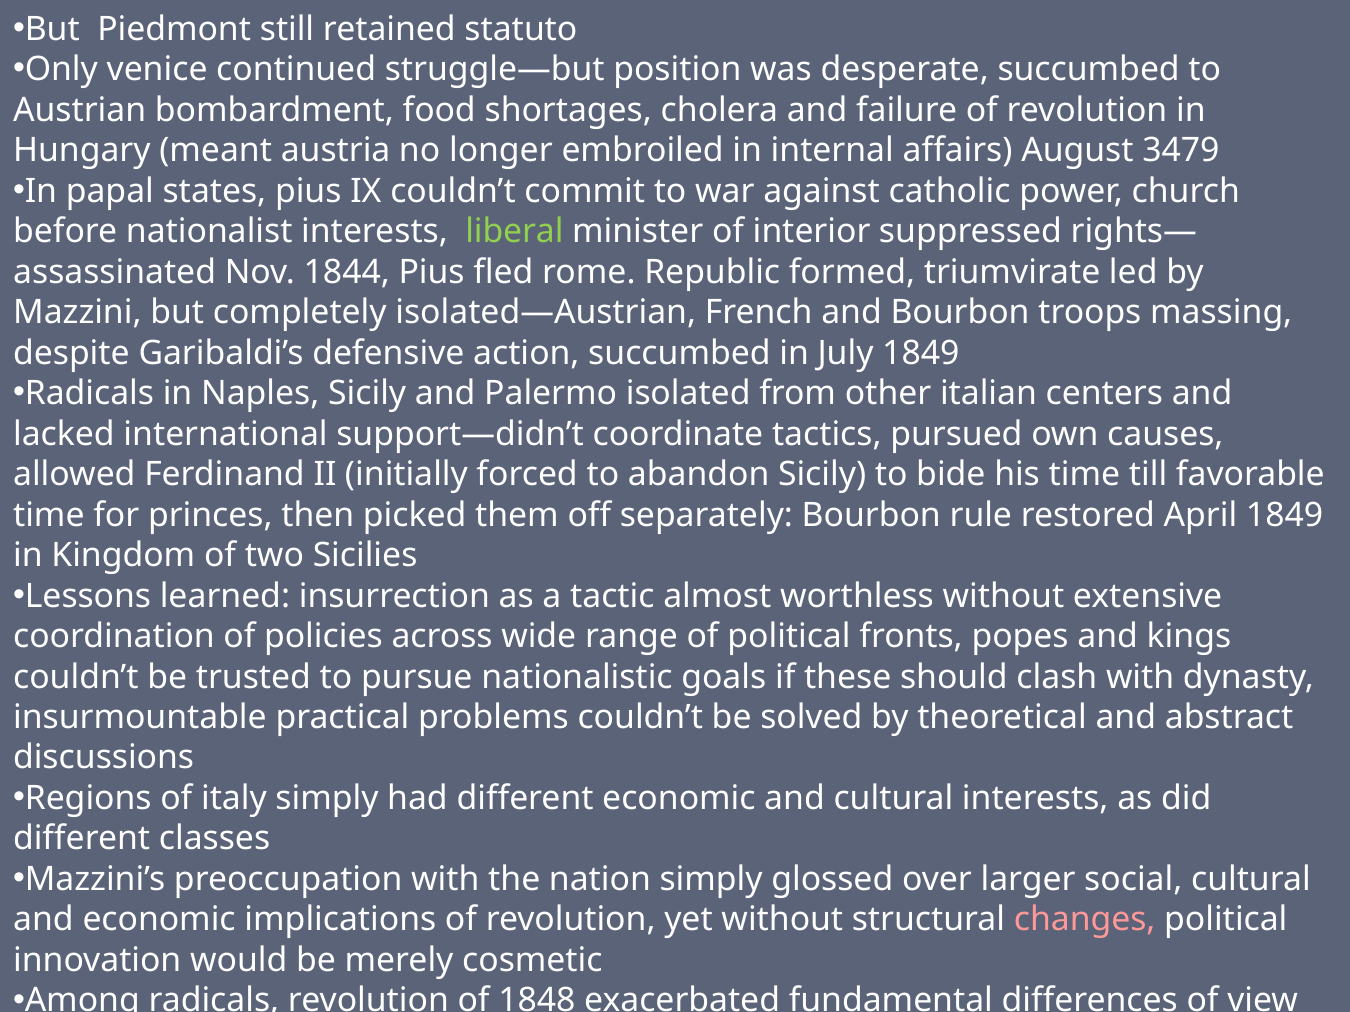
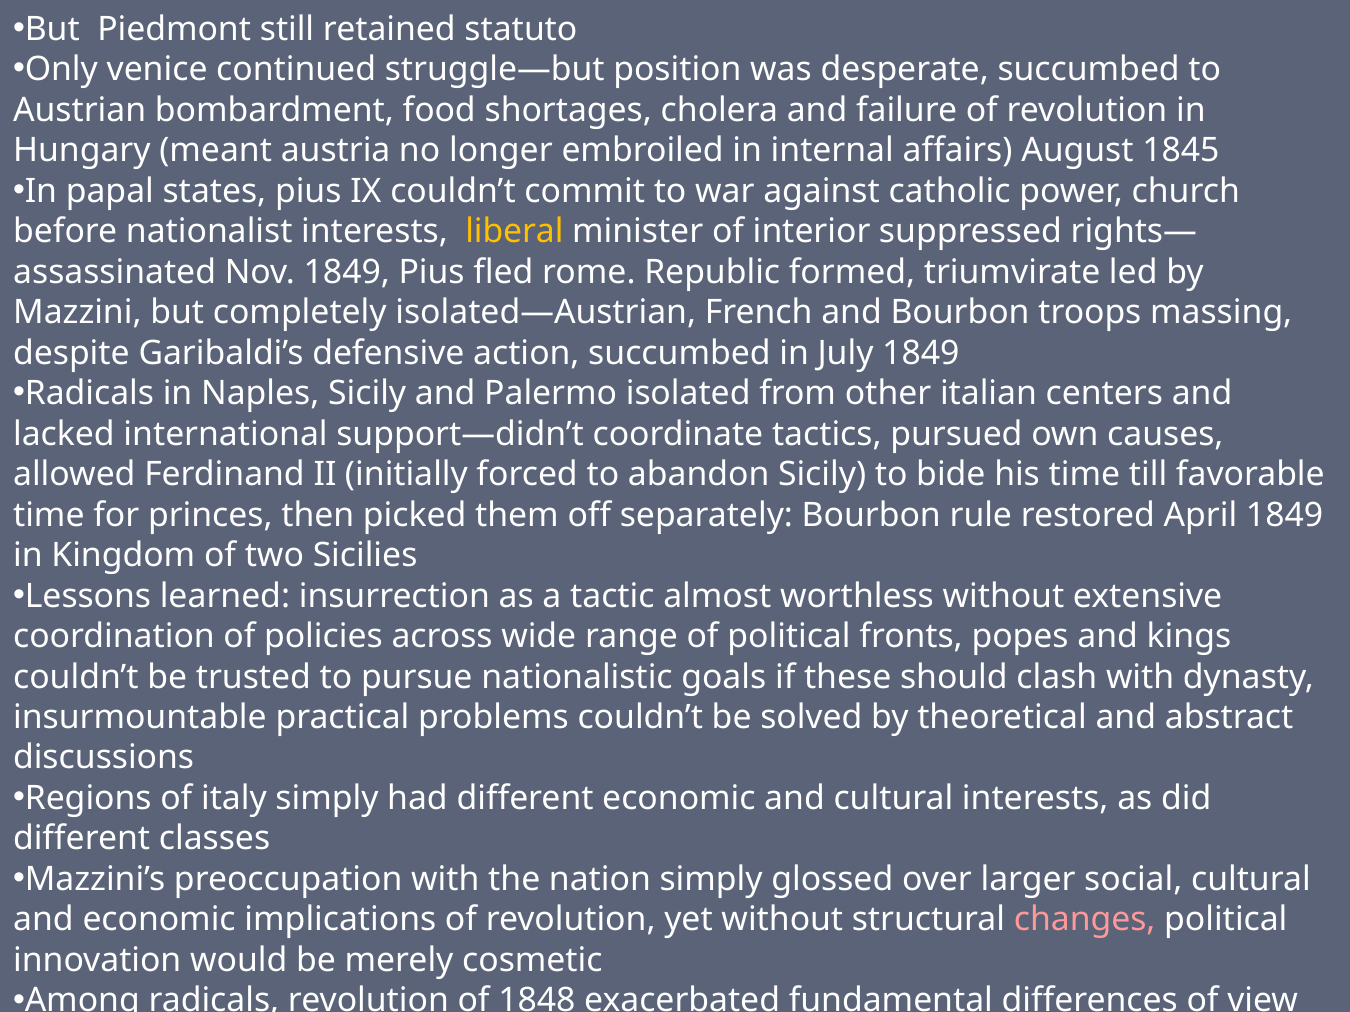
3479: 3479 -> 1845 (1181, 151)
liberal colour: light green -> yellow (514, 232)
Nov 1844: 1844 -> 1849 (347, 272)
